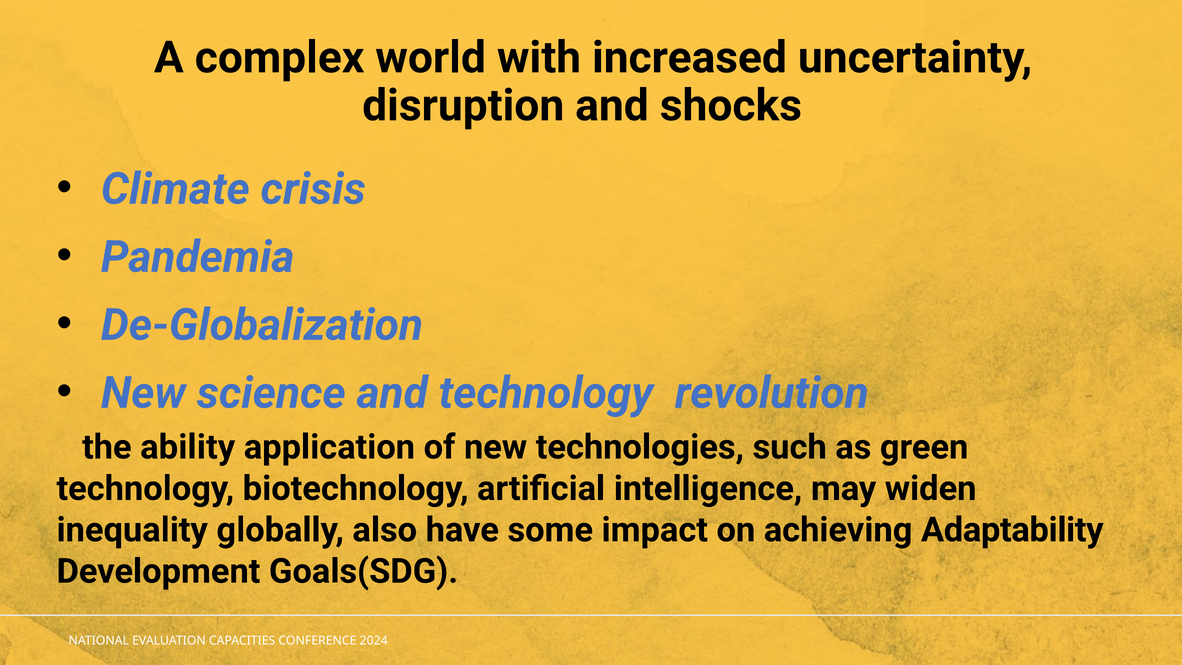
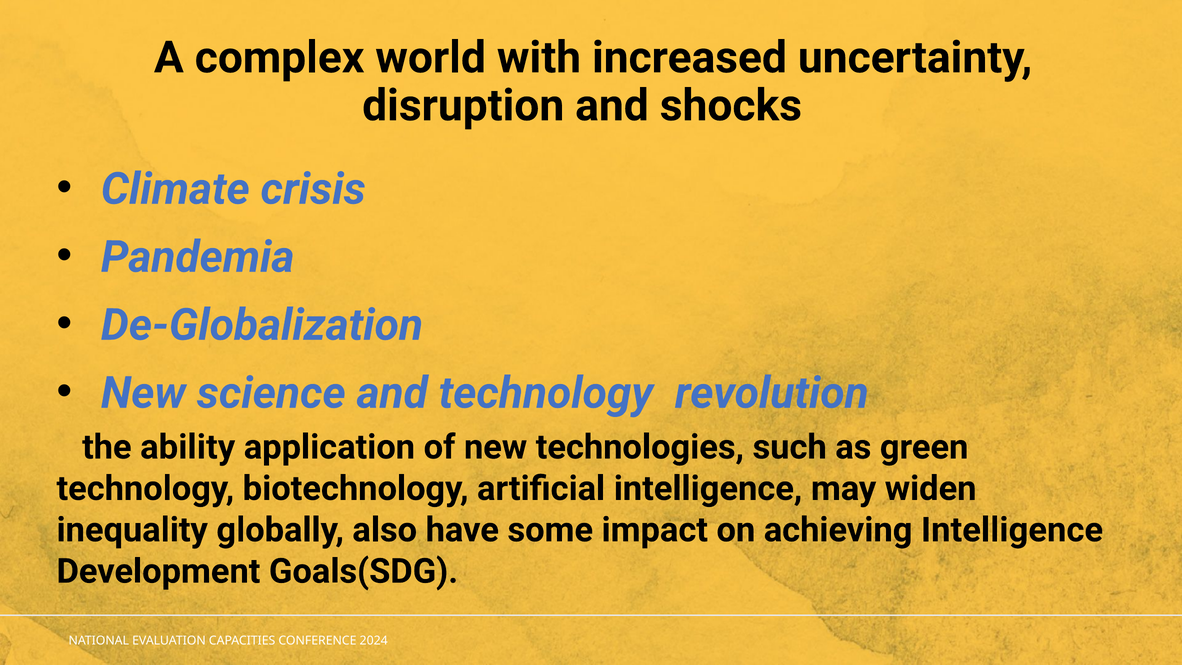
achieving Adaptability: Adaptability -> Intelligence (1012, 530)
